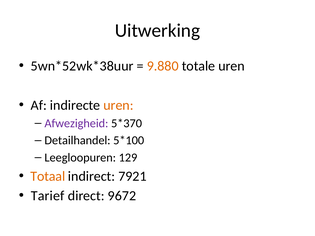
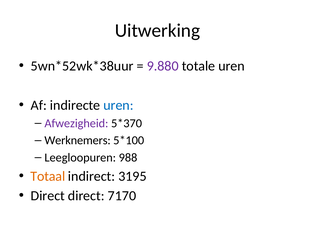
9.880 colour: orange -> purple (163, 66)
uren colour: orange -> blue (118, 105)
Detailhandel: Detailhandel -> Werknemers (78, 141)
129: 129 -> 988 (128, 158)
7921: 7921 -> 3195 (132, 176)
Tarief: Tarief -> Direct (48, 196)
9672: 9672 -> 7170 (122, 196)
